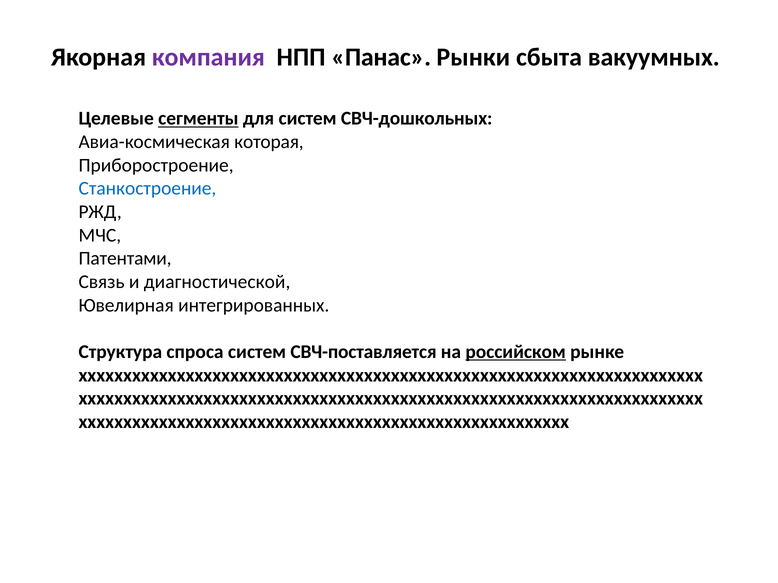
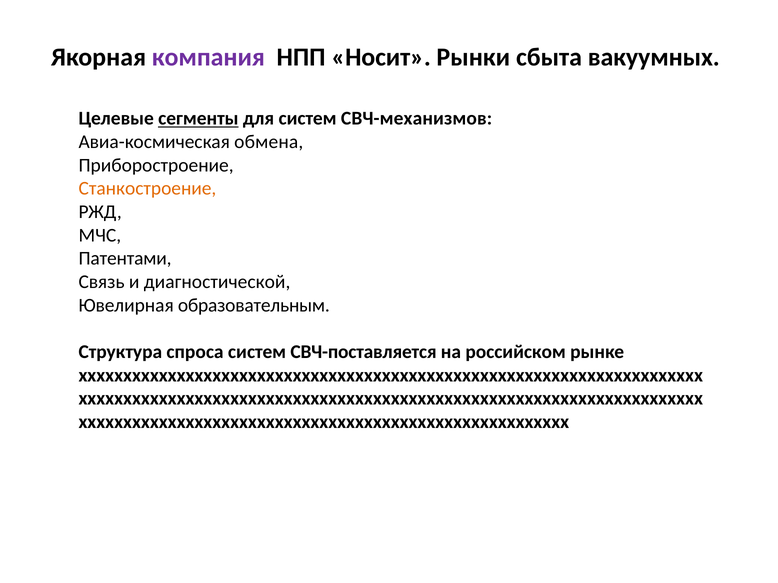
Панас: Панас -> Носит (381, 57)
СВЧ-дошкольных: СВЧ-дошкольных -> СВЧ-механизмов (417, 119)
которая: которая -> обмена (269, 142)
Станкостроение colour: blue -> orange (147, 189)
интегрированных: интегрированных -> образовательным (254, 305)
российском underline: present -> none (516, 352)
